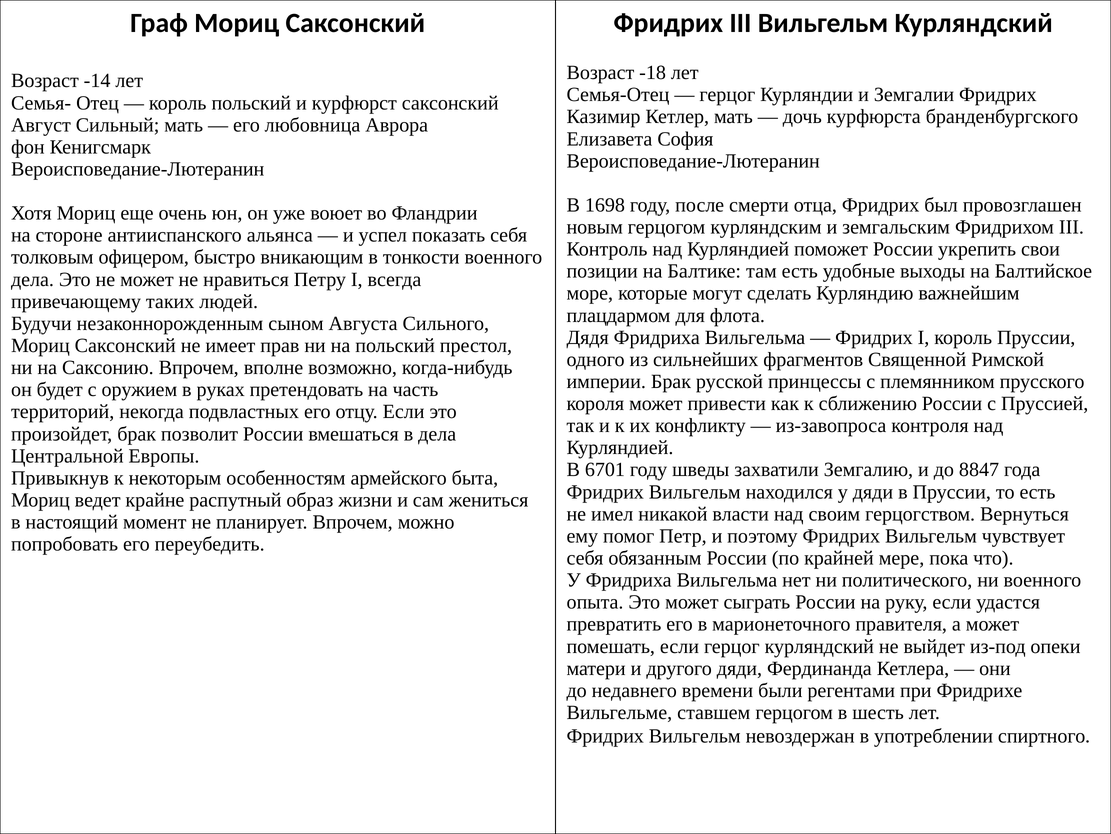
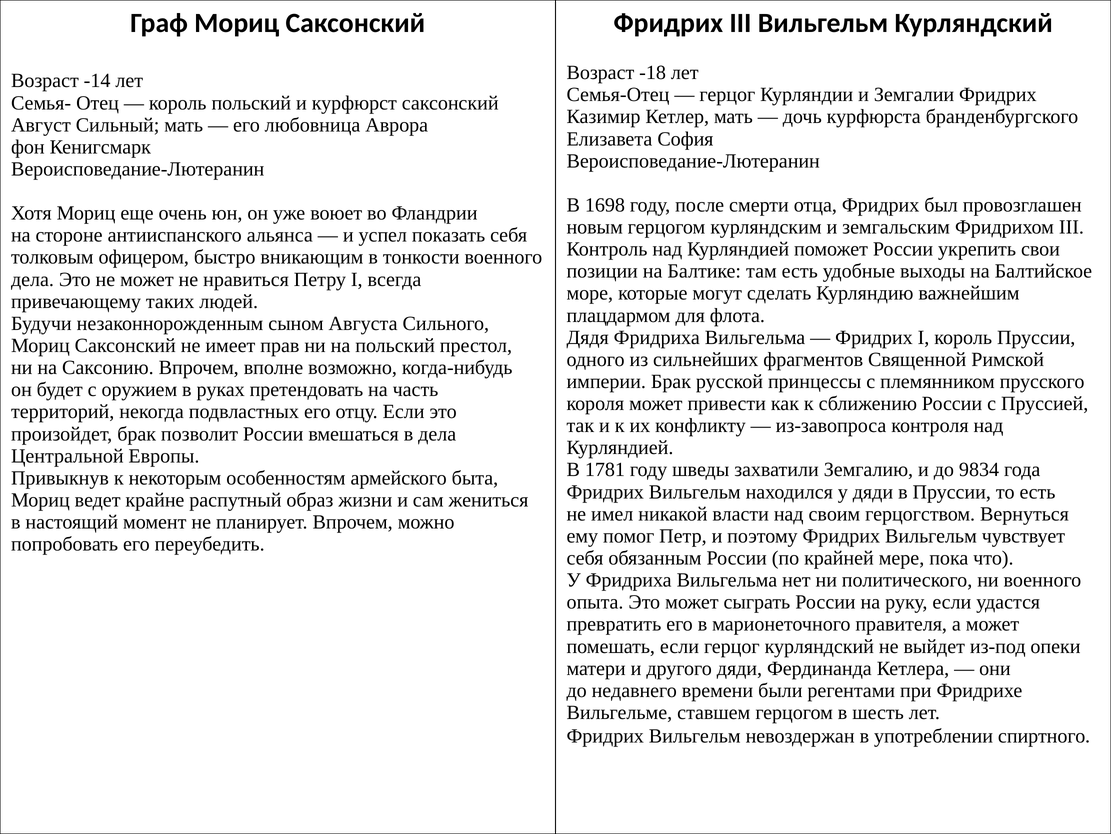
6701: 6701 -> 1781 (605, 469)
8847: 8847 -> 9834 (979, 469)
